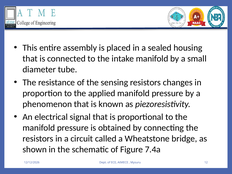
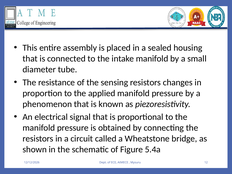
7.4a: 7.4a -> 5.4a (153, 149)
